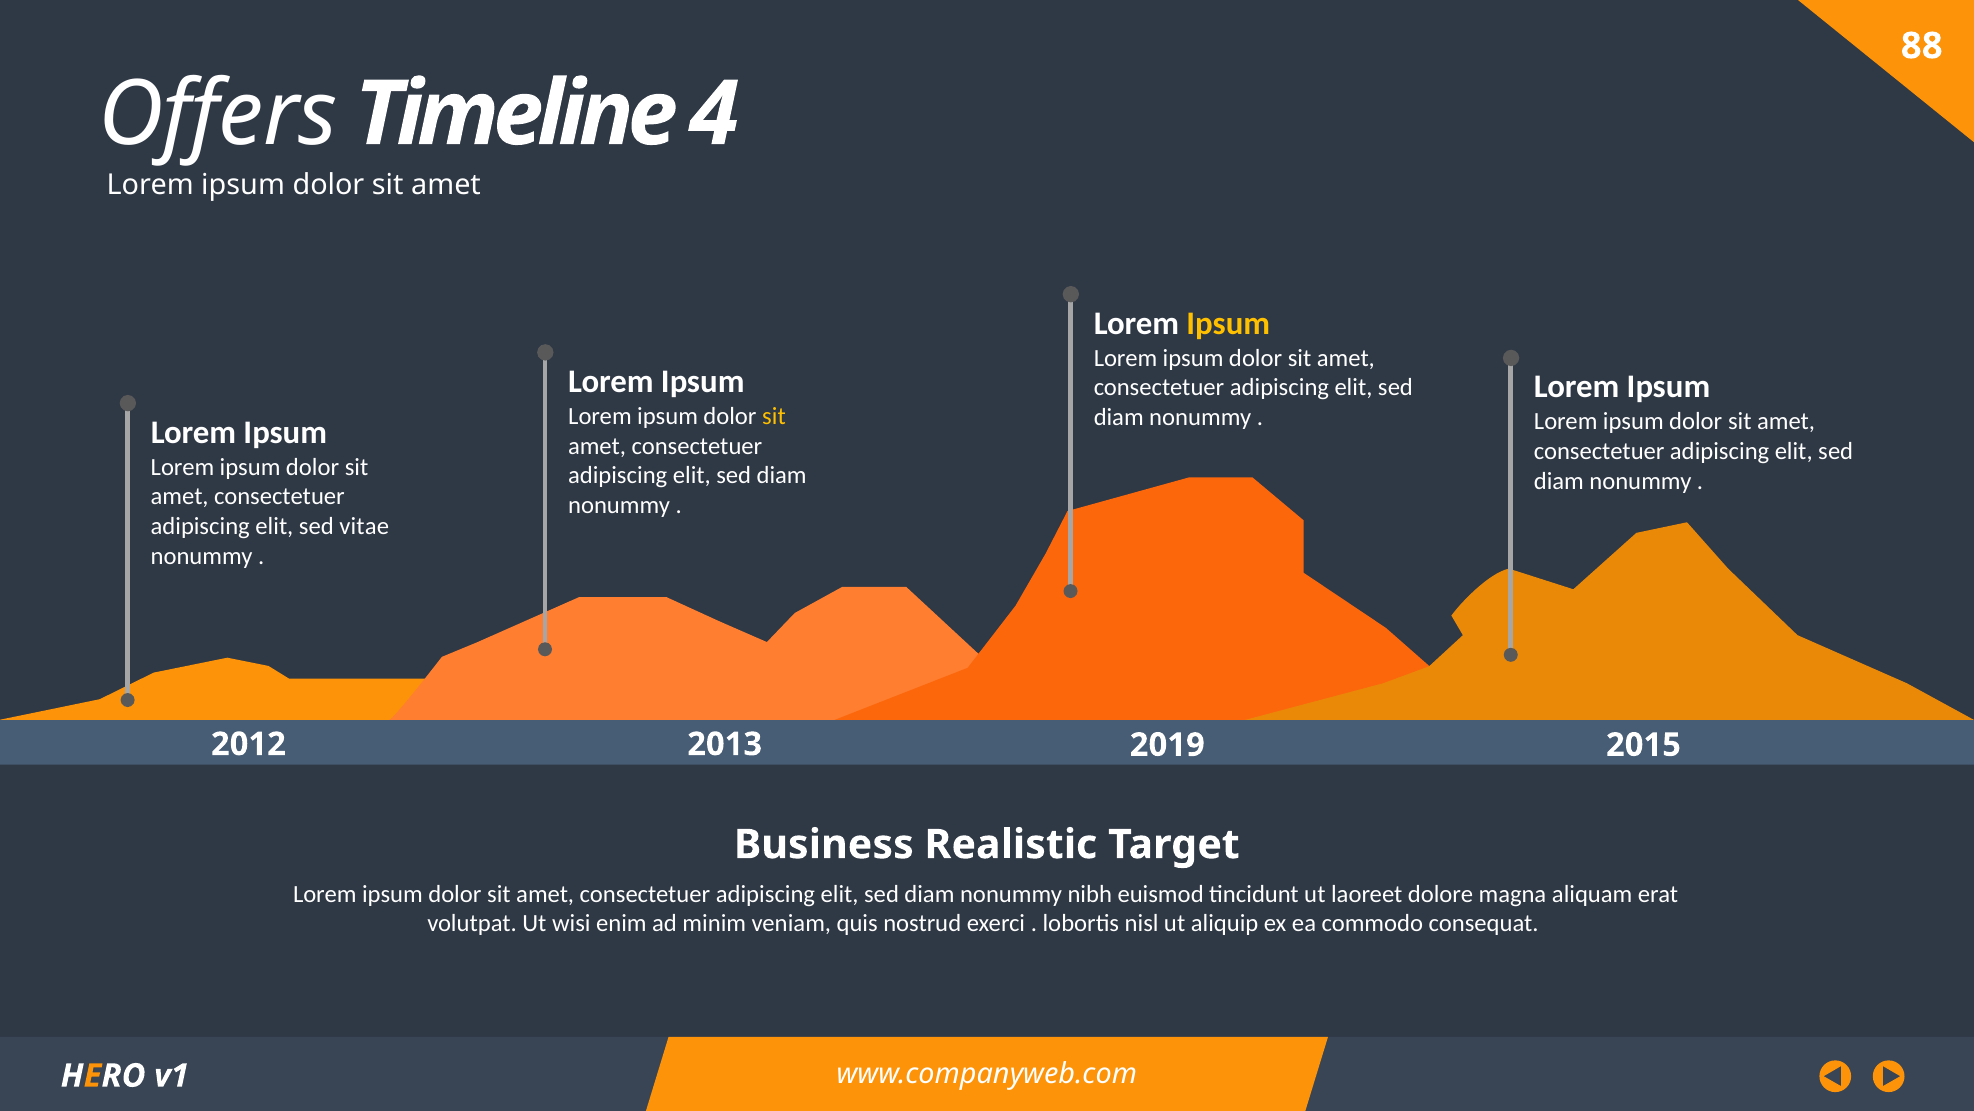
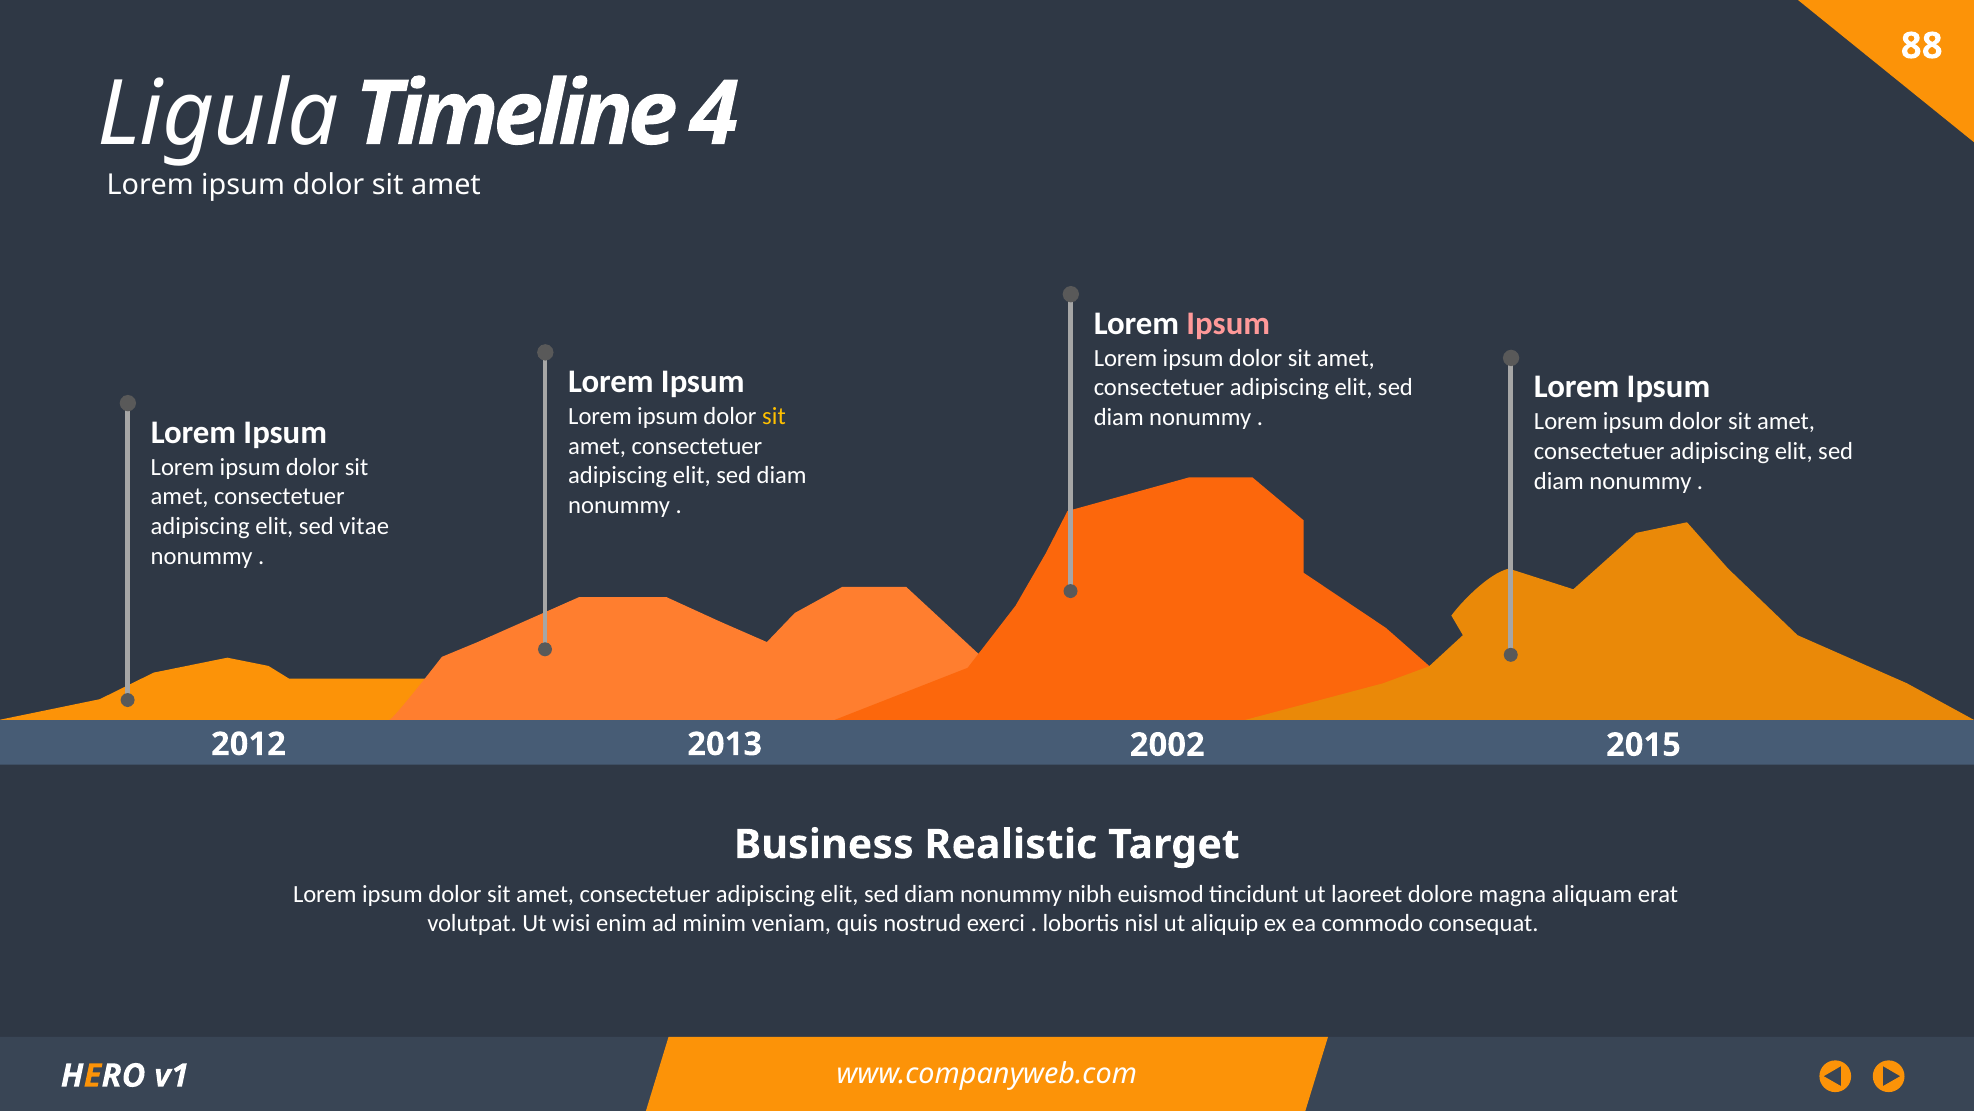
Offers: Offers -> Ligula (218, 114)
Ipsum colour: yellow -> pink (1228, 323)
2019: 2019 -> 2002 (1167, 745)
